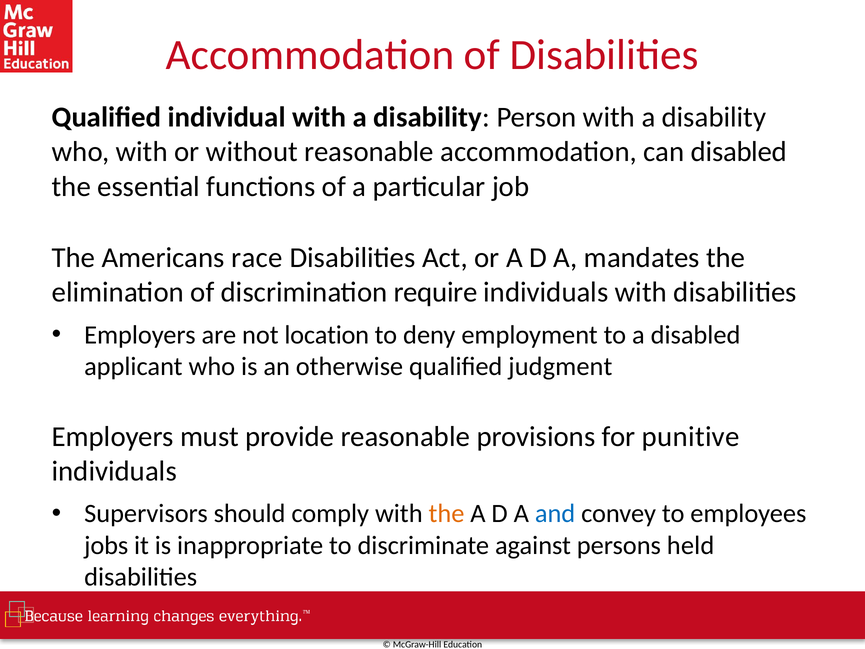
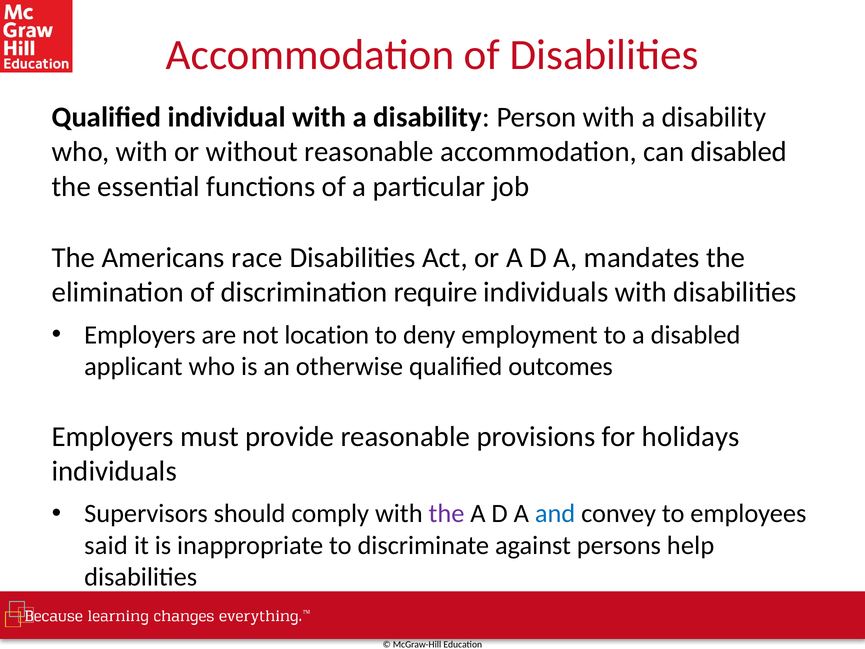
judgment: judgment -> outcomes (561, 366)
punitive: punitive -> holidays (691, 436)
the colour: orange -> purple (446, 514)
jobs: jobs -> said (106, 545)
held: held -> help (691, 545)
